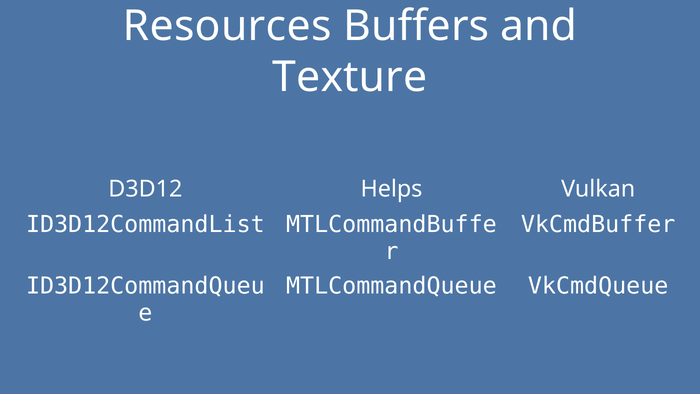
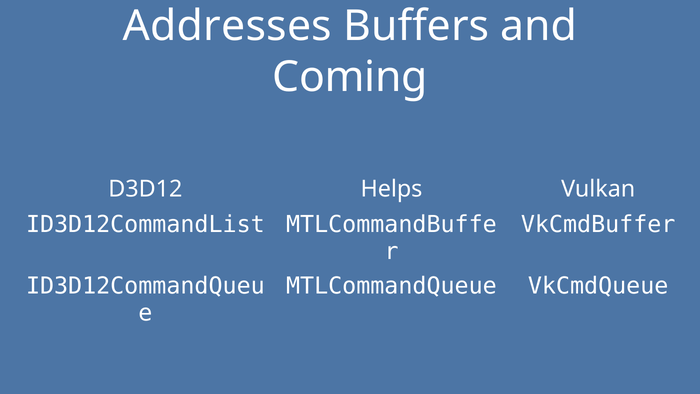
Resources: Resources -> Addresses (227, 26)
Texture: Texture -> Coming (350, 77)
